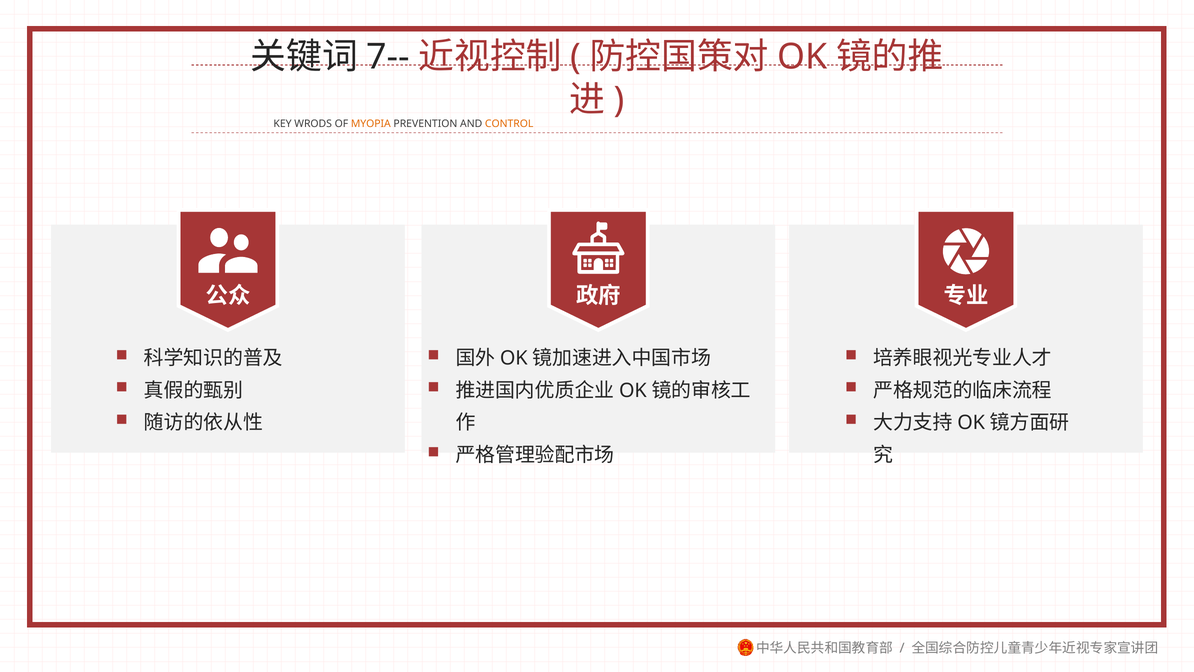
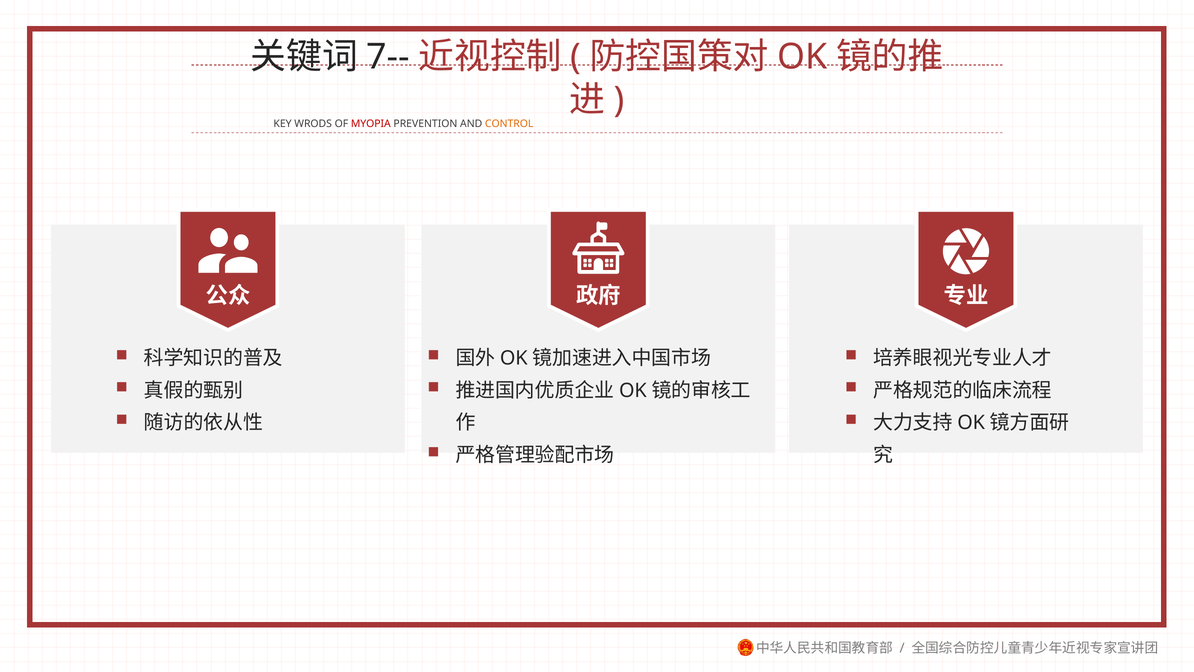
MYOPIA colour: orange -> red (371, 124)
